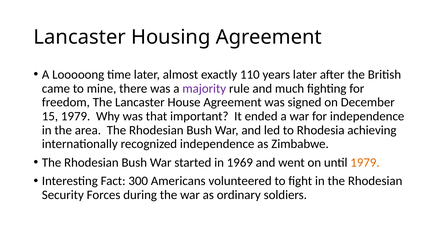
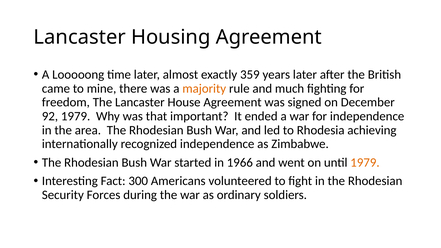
110: 110 -> 359 (250, 75)
majority colour: purple -> orange (204, 88)
15: 15 -> 92 (50, 116)
1969: 1969 -> 1966 (240, 163)
